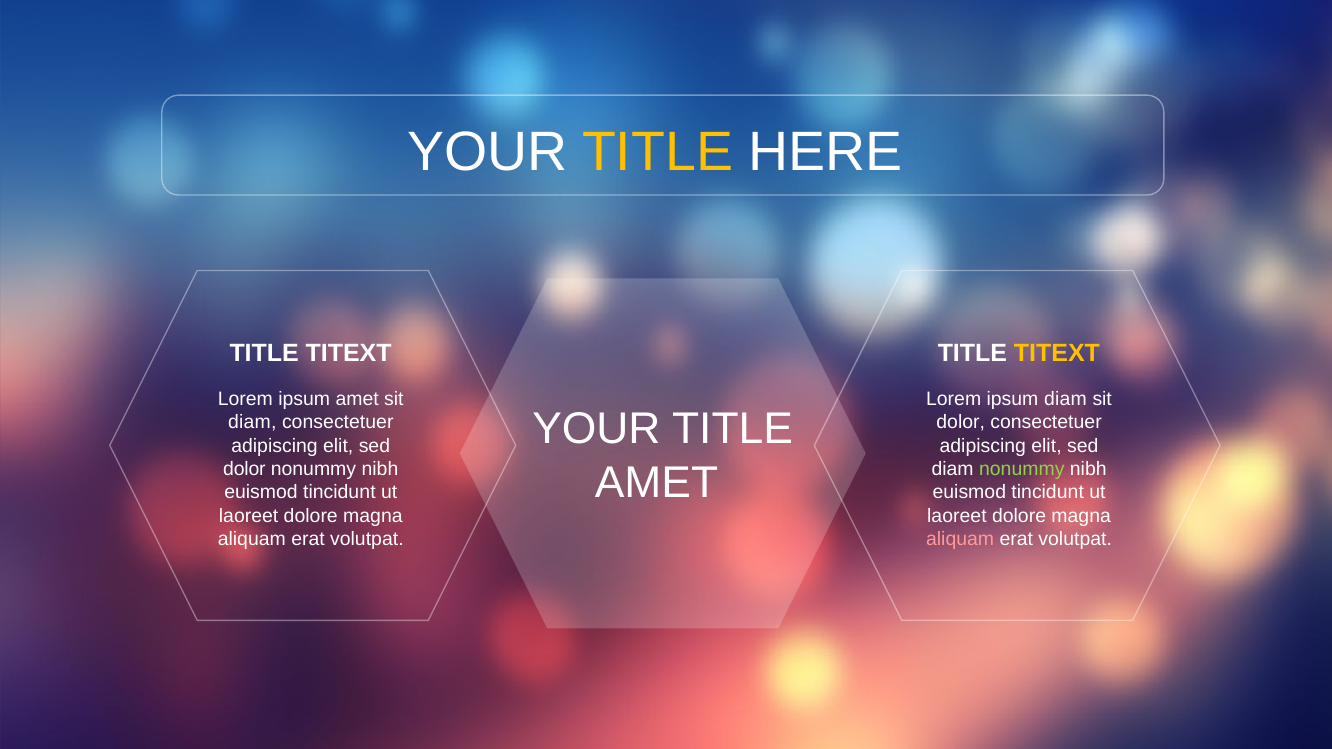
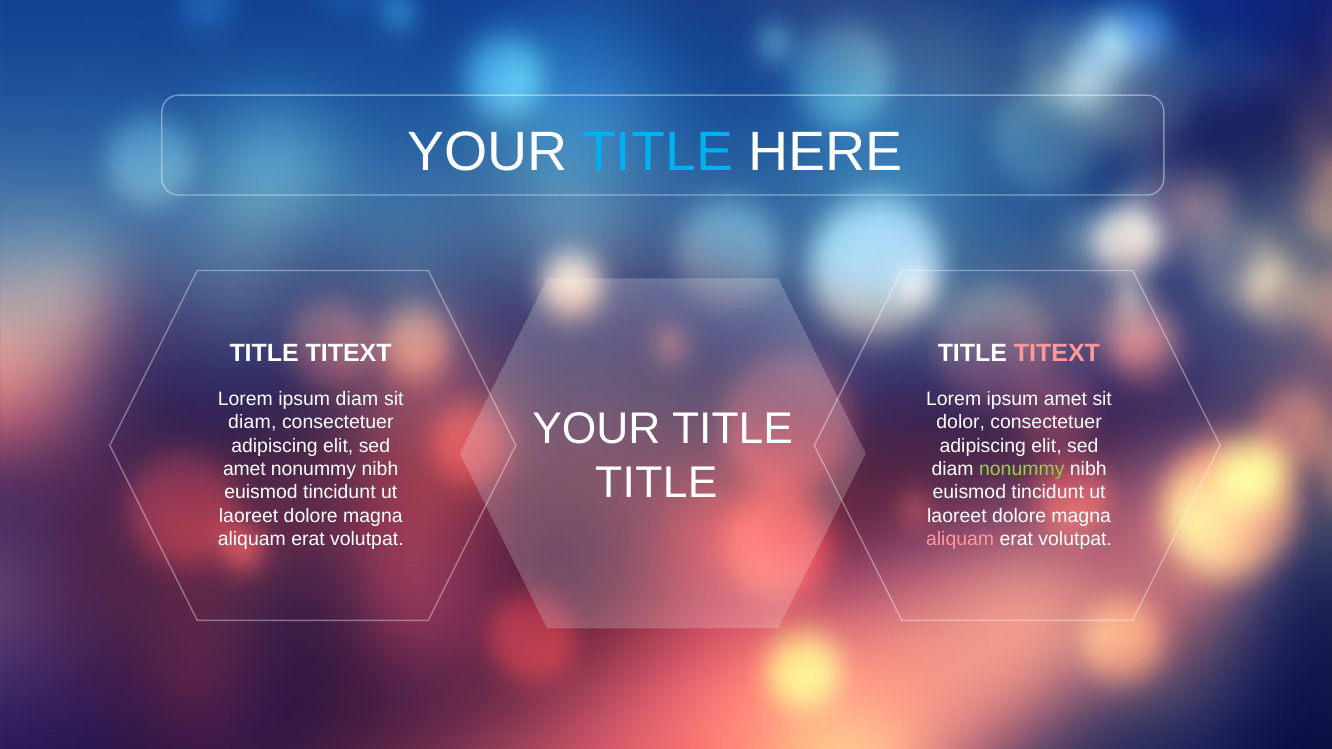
TITLE colour: yellow -> light blue (658, 152)
TITEXT colour: yellow -> pink (1057, 353)
ipsum amet: amet -> diam (357, 399)
ipsum diam: diam -> amet (1065, 399)
dolor: dolor -> amet (244, 469)
AMET: AMET -> TITLE (656, 483)
